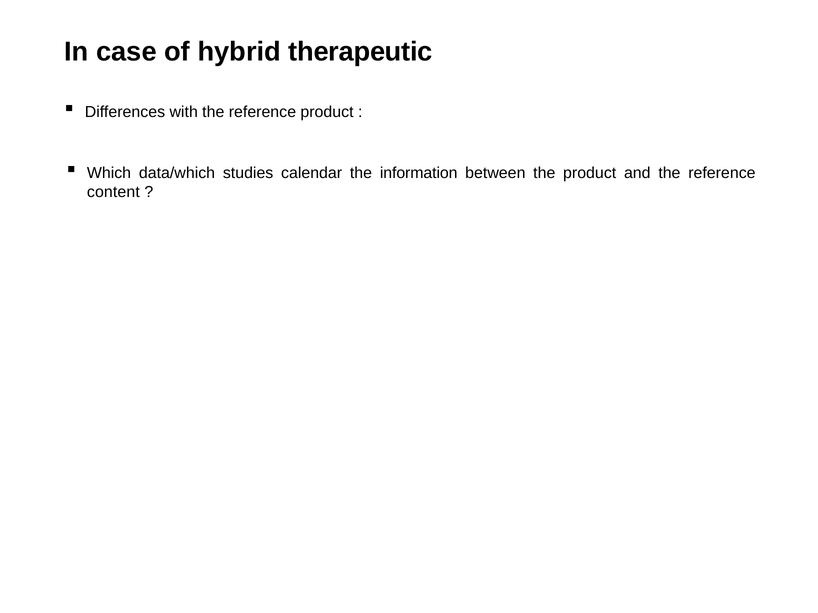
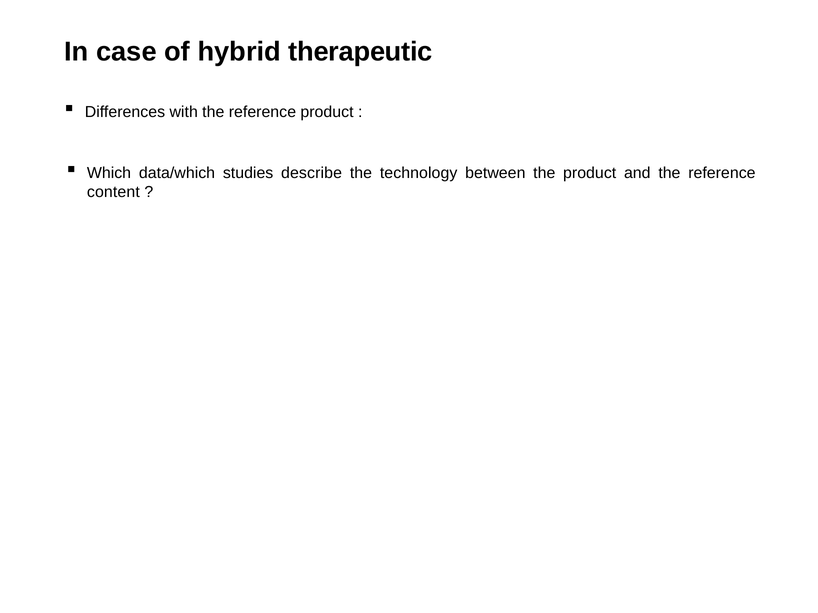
calendar: calendar -> describe (312, 173)
information: information -> technology (419, 173)
